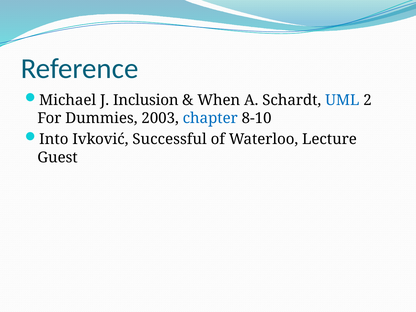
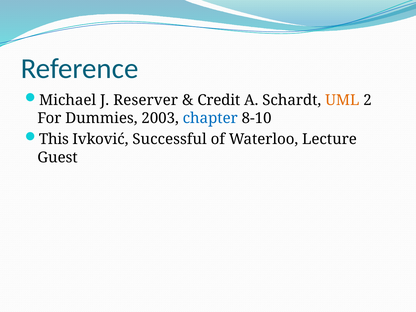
Inclusion: Inclusion -> Reserver (146, 100)
When: When -> Credit (219, 100)
UML colour: blue -> orange (342, 100)
Into: Into -> This (54, 139)
